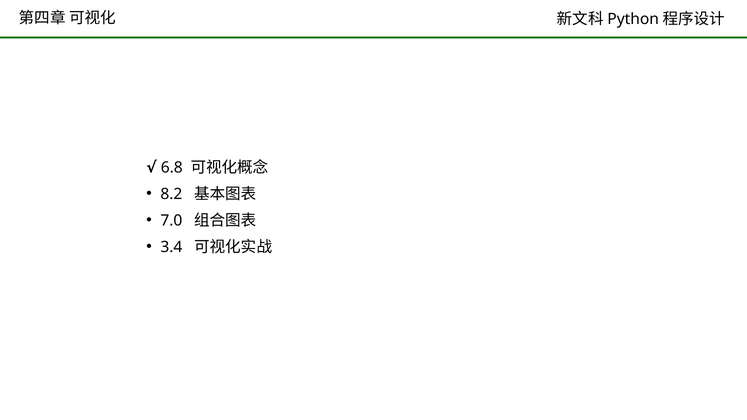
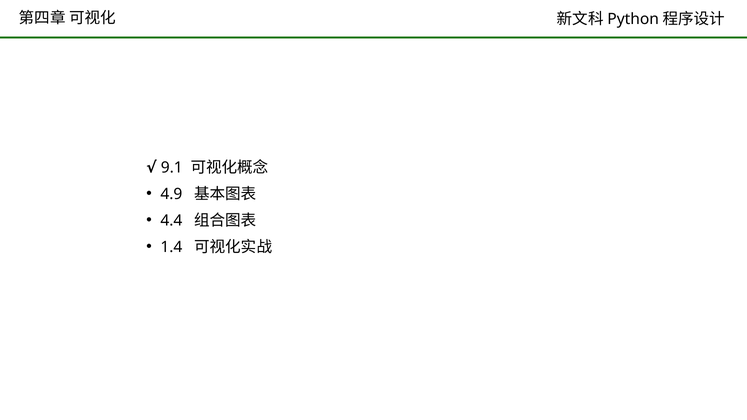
6.8: 6.8 -> 9.1 (172, 168)
8.2: 8.2 -> 4.9 (171, 194)
7.0: 7.0 -> 4.4 (171, 221)
3.4: 3.4 -> 1.4 (171, 247)
